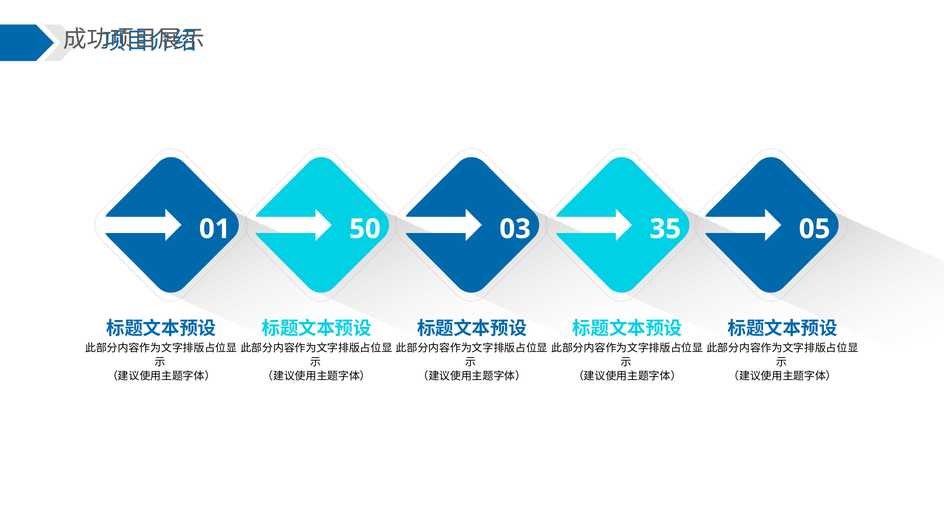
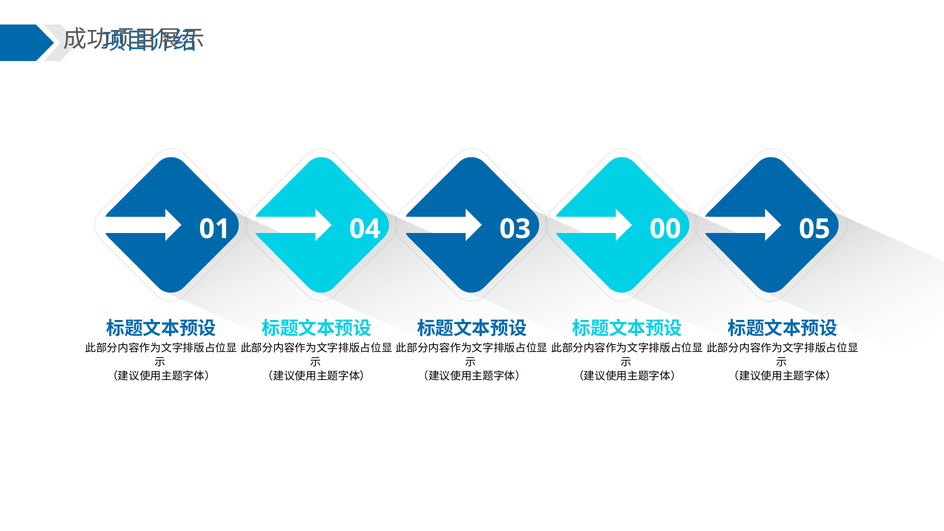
50: 50 -> 04 (365, 229)
35: 35 -> 00 (665, 229)
